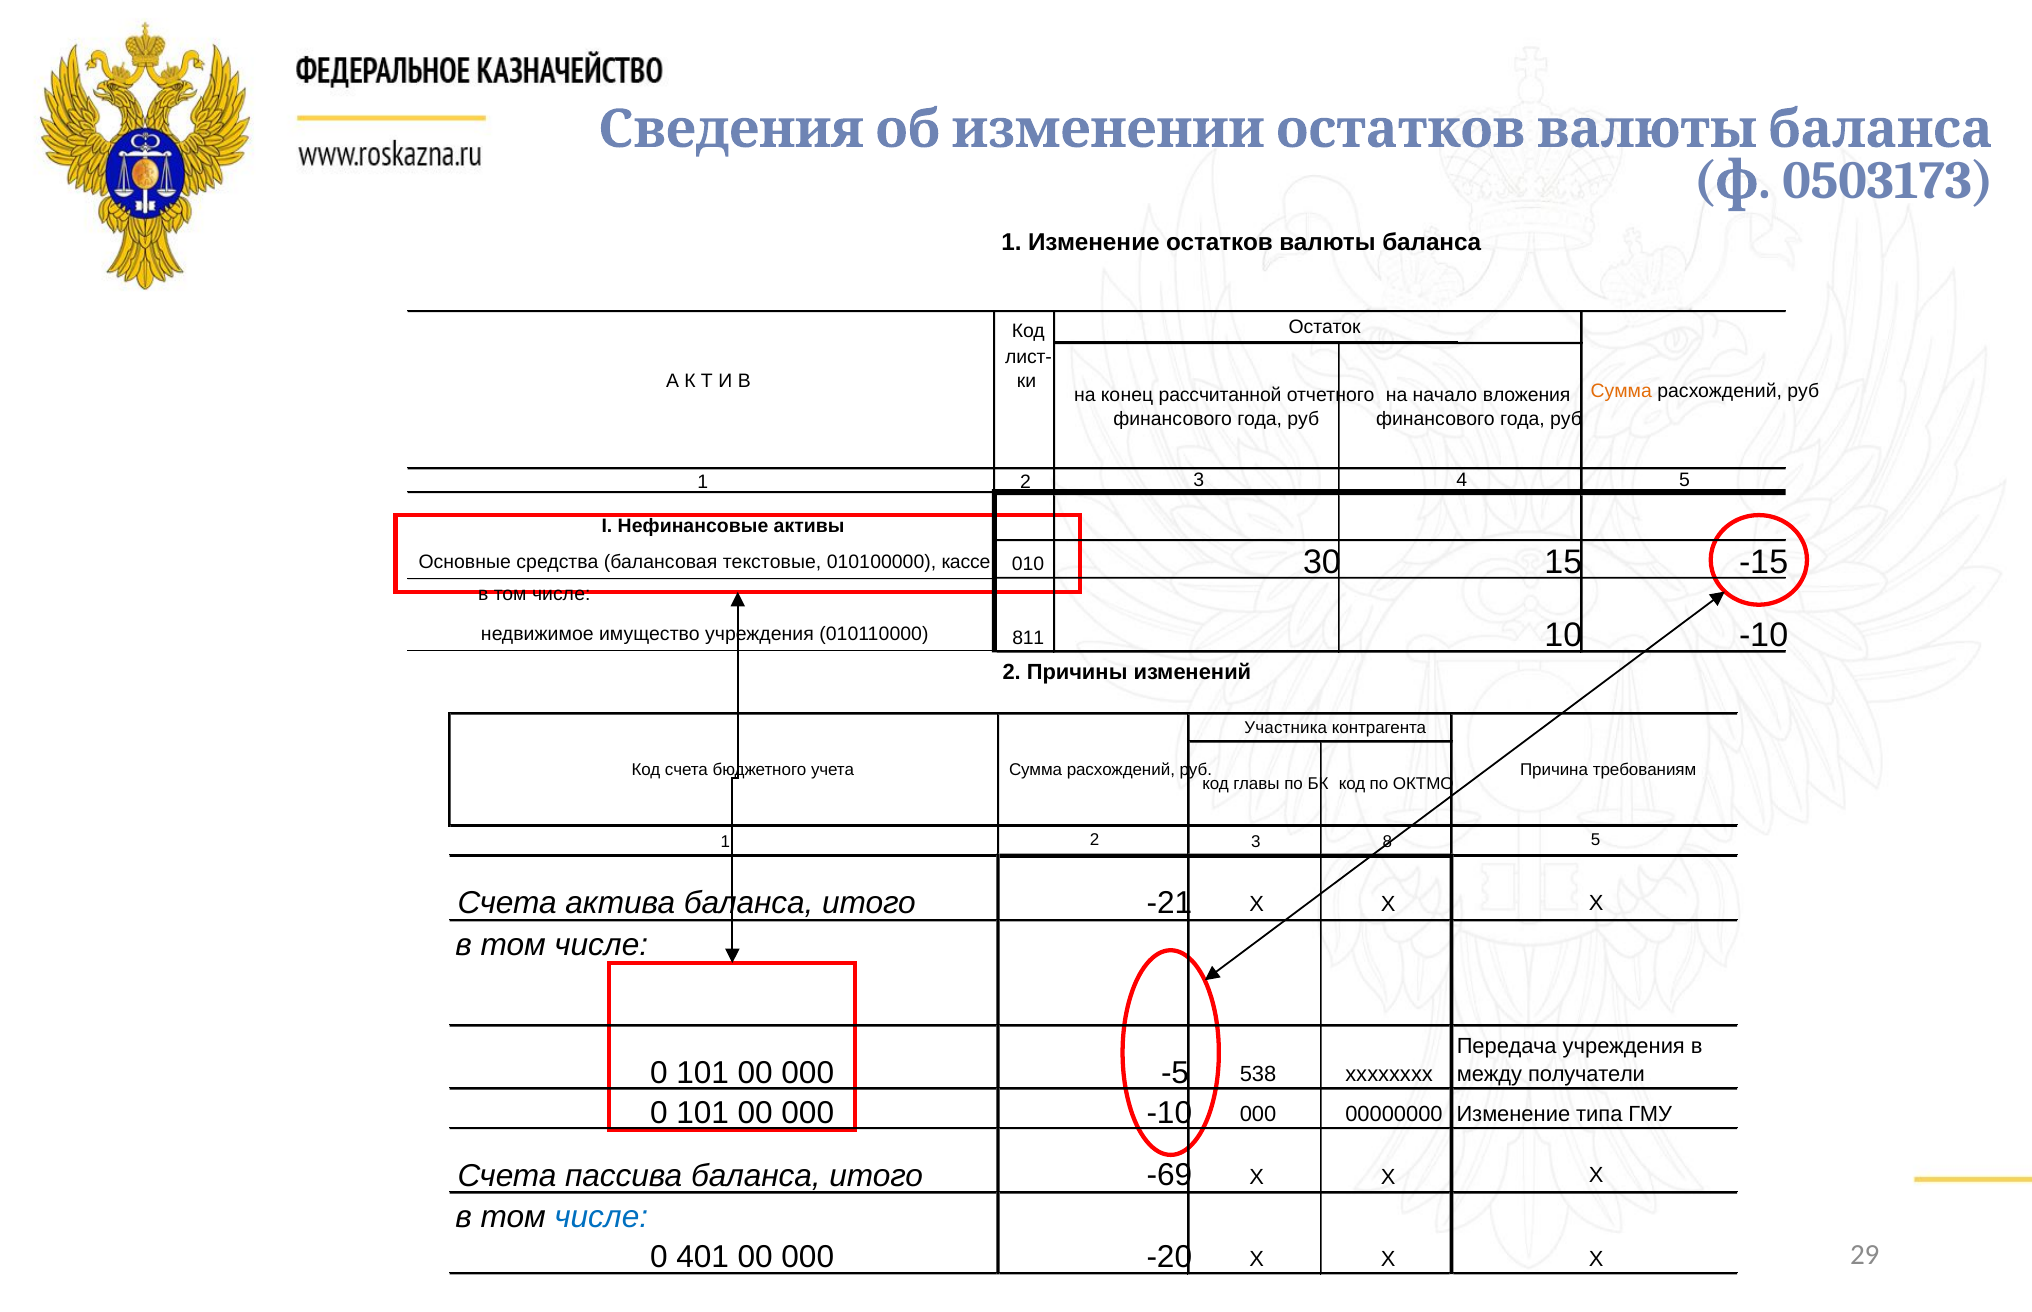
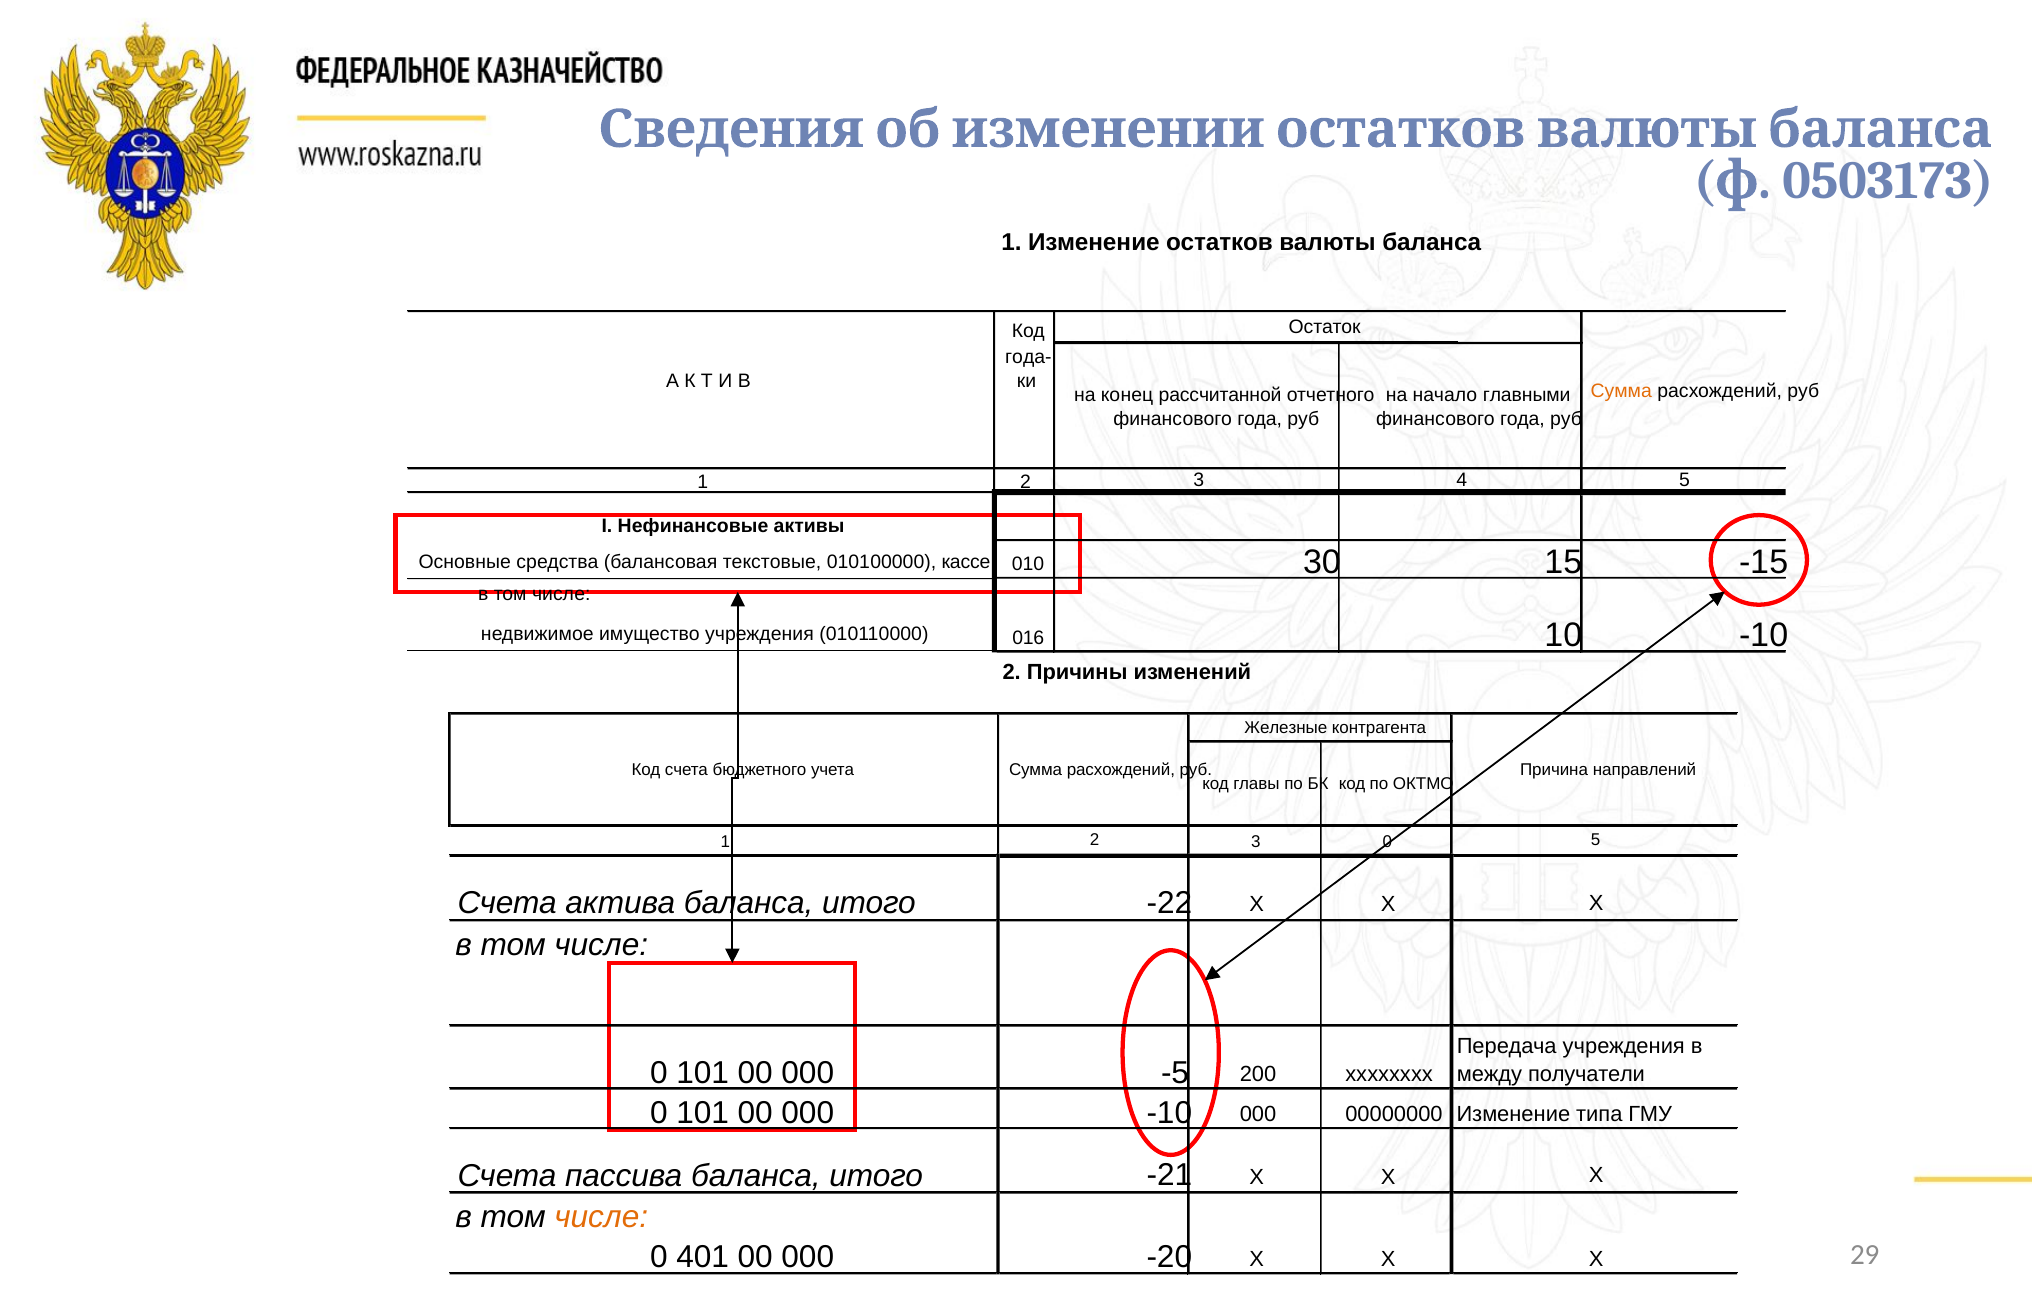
лист-: лист- -> года- (1028, 357)
вложения: вложения -> главными (1527, 395)
811: 811 -> 016 (1028, 638)
Участника: Участника -> Железные (1286, 727)
требованиям: требованиям -> направлений (1645, 770)
3 8: 8 -> 0 (1387, 842)
-21: -21 -> -22 (1169, 903)
538: 538 -> 200 (1258, 1075)
-69: -69 -> -21 (1169, 1175)
числе colour: blue -> orange (601, 1217)
